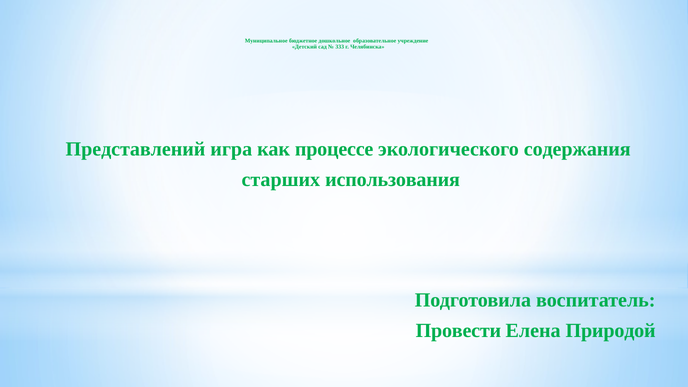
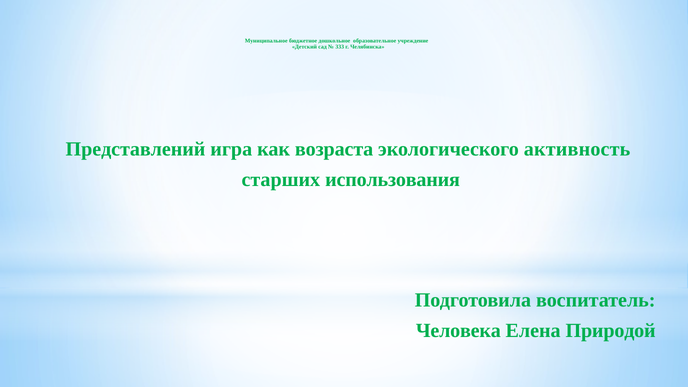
процессе: процессе -> возраста (334, 149)
содержания: содержания -> активность (577, 149)
Провести: Провести -> Человека (458, 330)
